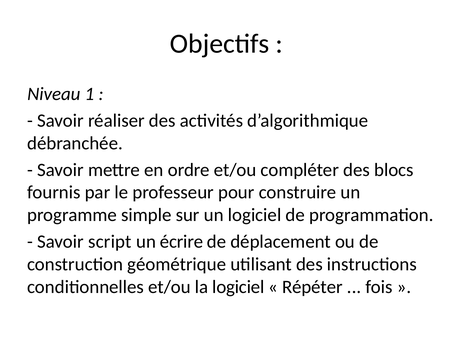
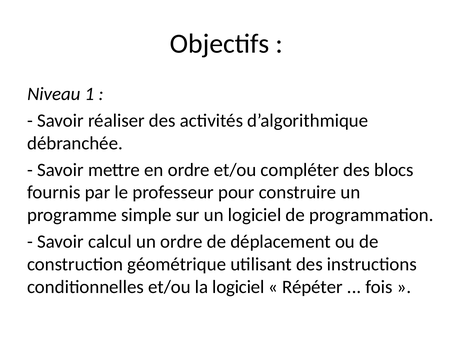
script: script -> calcul (110, 242)
un écrire: écrire -> ordre (181, 242)
